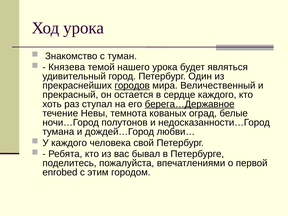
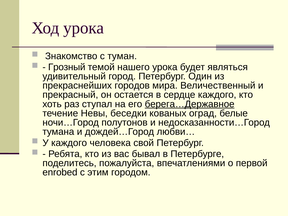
Князева: Князева -> Грозный (67, 67)
городов underline: present -> none (132, 86)
темнота: темнота -> беседки (129, 113)
